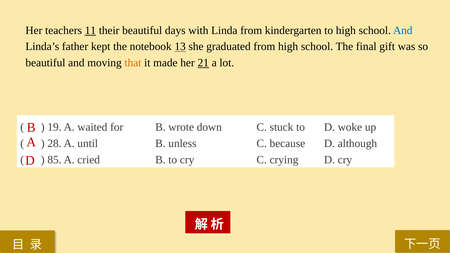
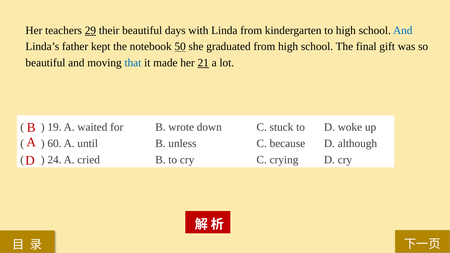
11: 11 -> 29 (90, 30)
13: 13 -> 50 (180, 47)
that colour: orange -> blue (133, 63)
28: 28 -> 60 (54, 144)
85: 85 -> 24 (54, 160)
